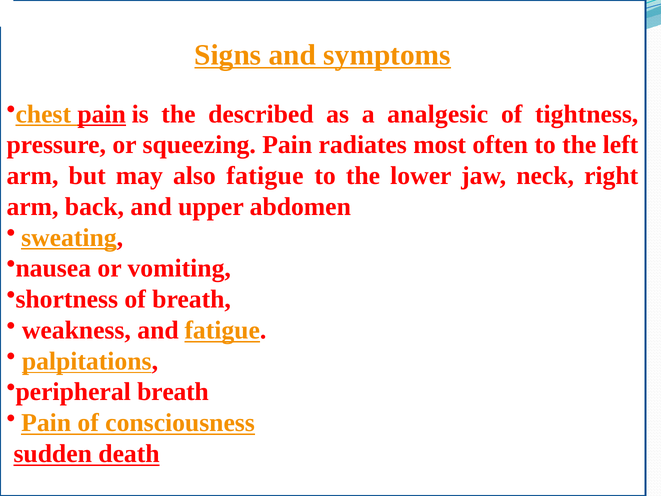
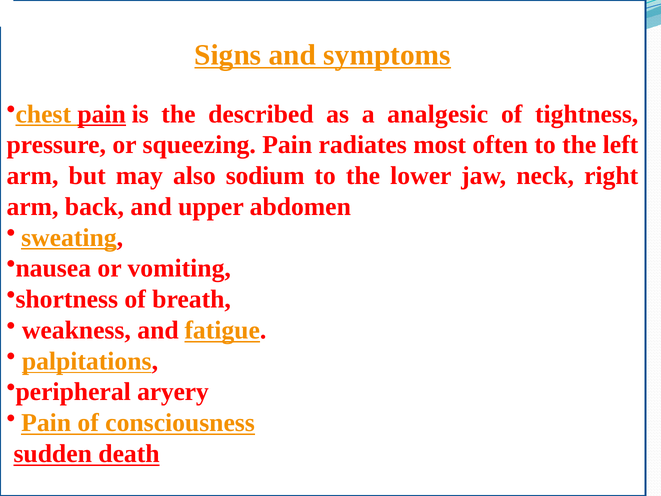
also fatigue: fatigue -> sodium (265, 176)
peripheral breath: breath -> aryery (173, 392)
